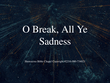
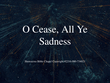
Break: Break -> Cease (46, 29)
